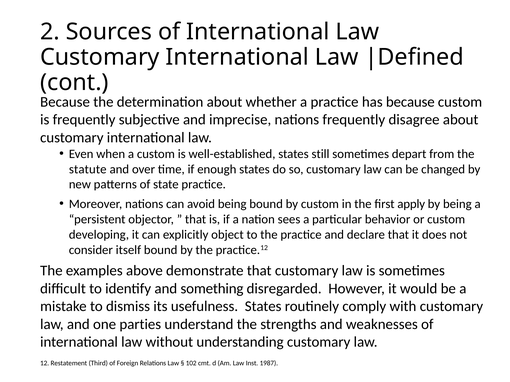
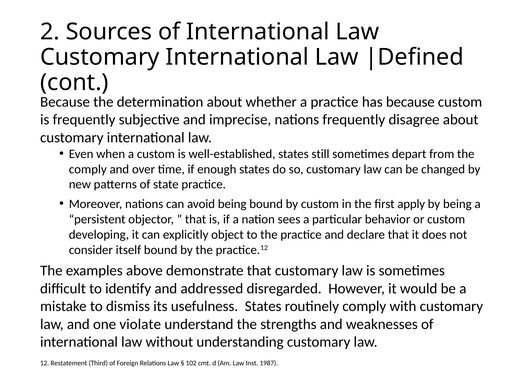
statute: statute -> comply (88, 169)
something: something -> addressed (212, 289)
parties: parties -> violate (140, 325)
